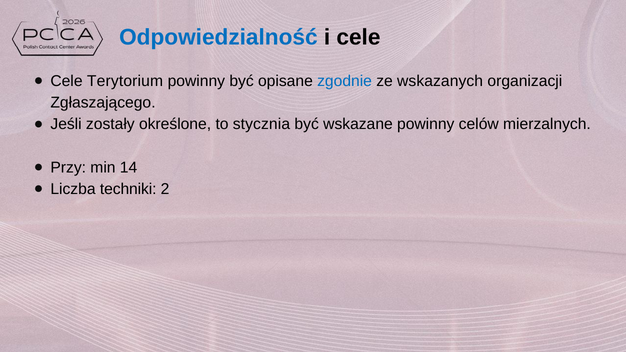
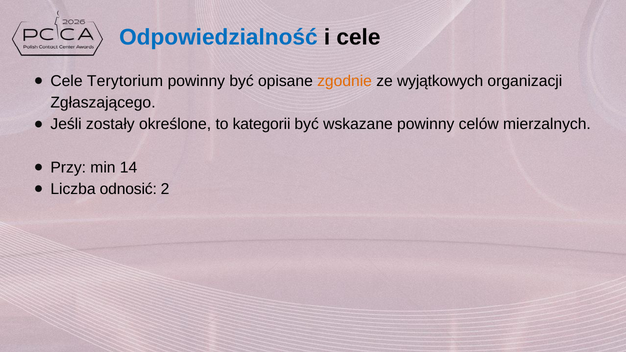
zgodnie colour: blue -> orange (345, 81)
wskazanych: wskazanych -> wyjątkowych (440, 81)
stycznia: stycznia -> kategorii (262, 124)
techniki: techniki -> odnosić (128, 189)
